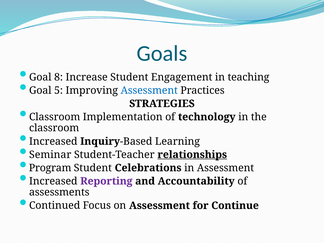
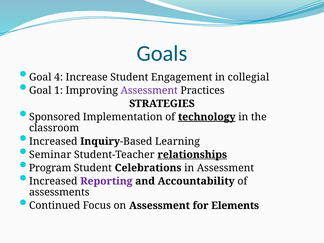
8: 8 -> 4 (59, 77)
teaching: teaching -> collegial (248, 77)
5: 5 -> 1 (59, 90)
Assessment colour: blue -> purple (149, 90)
Classroom: Classroom -> Sponsored (55, 117)
technology underline: none -> present (207, 117)
Continue: Continue -> Elements (235, 206)
